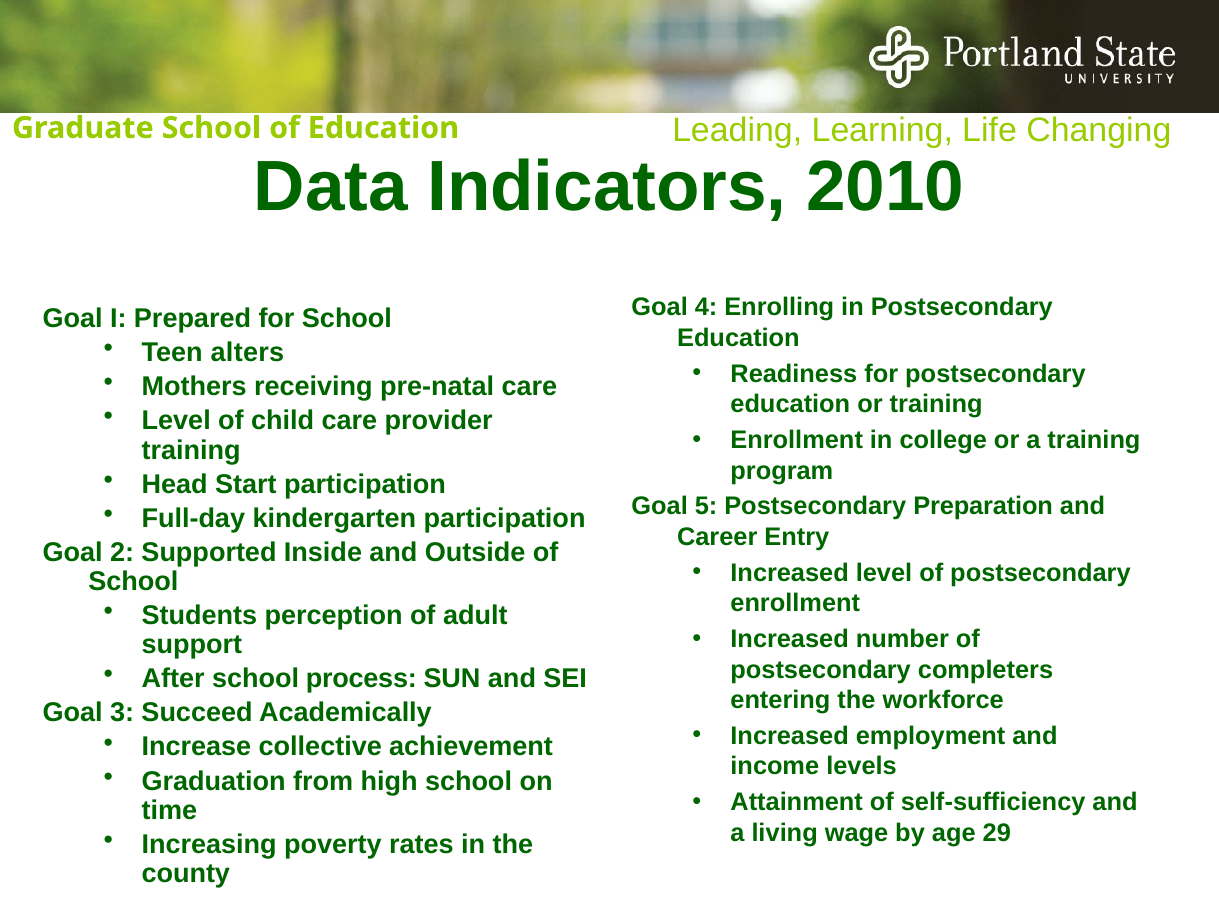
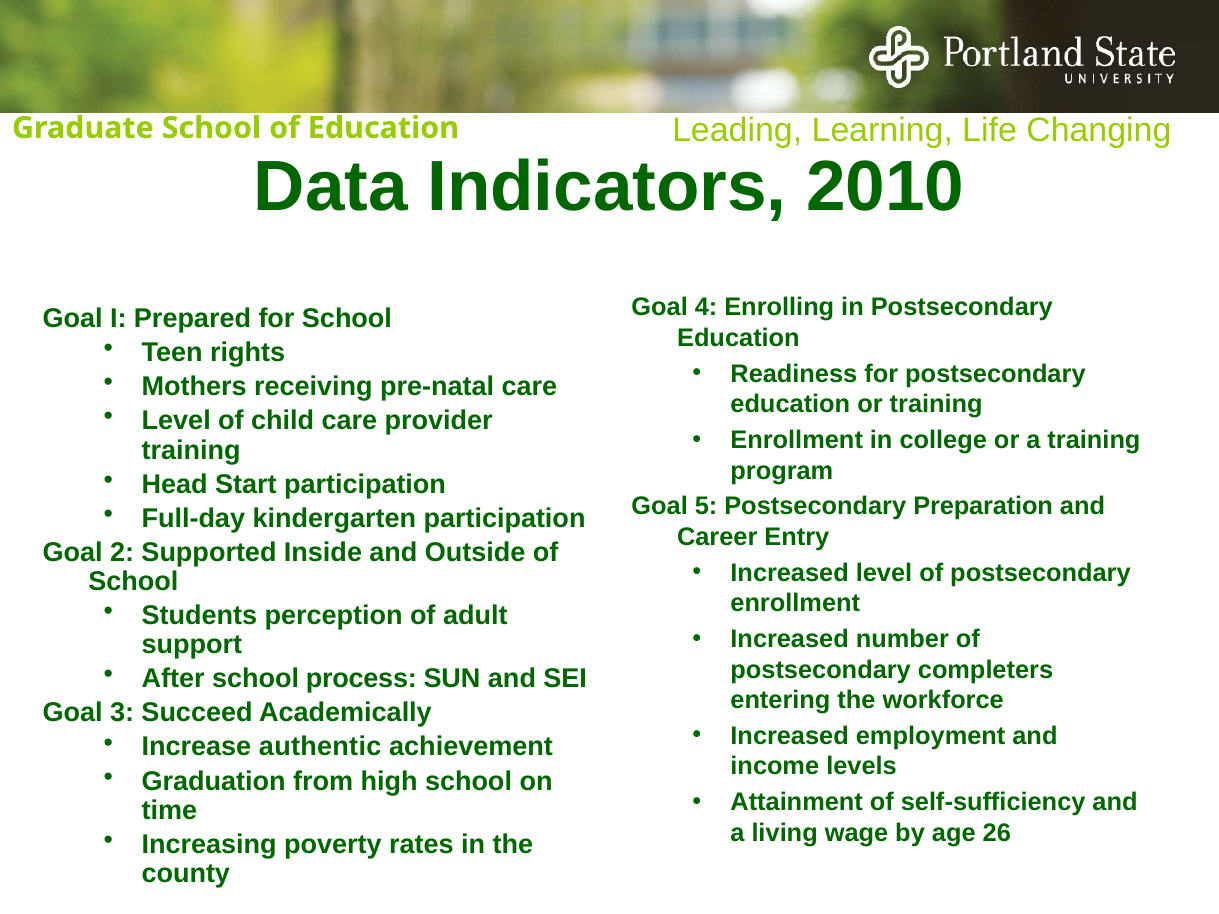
alters: alters -> rights (248, 353)
collective: collective -> authentic (320, 747)
29: 29 -> 26 (997, 833)
